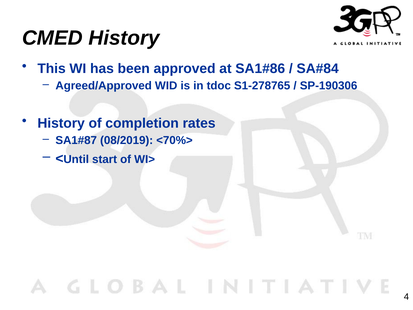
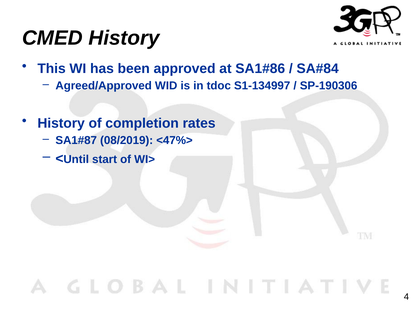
S1-278765: S1-278765 -> S1-134997 (262, 86)
<70%>: <70%> -> <47%> (174, 140)
